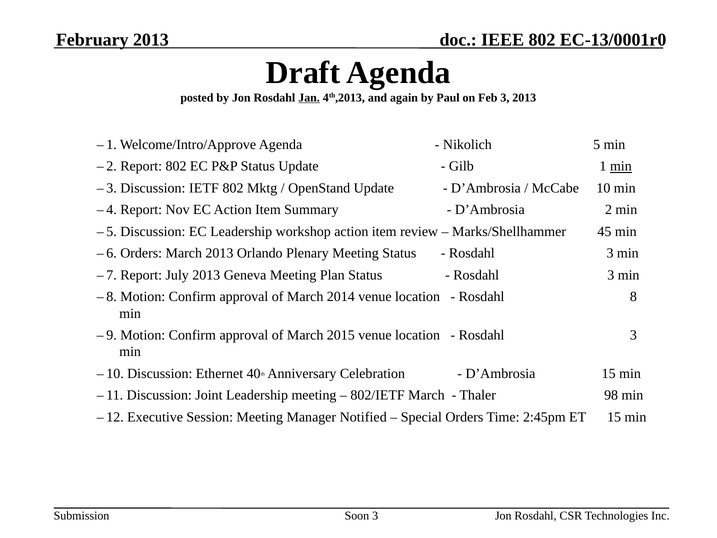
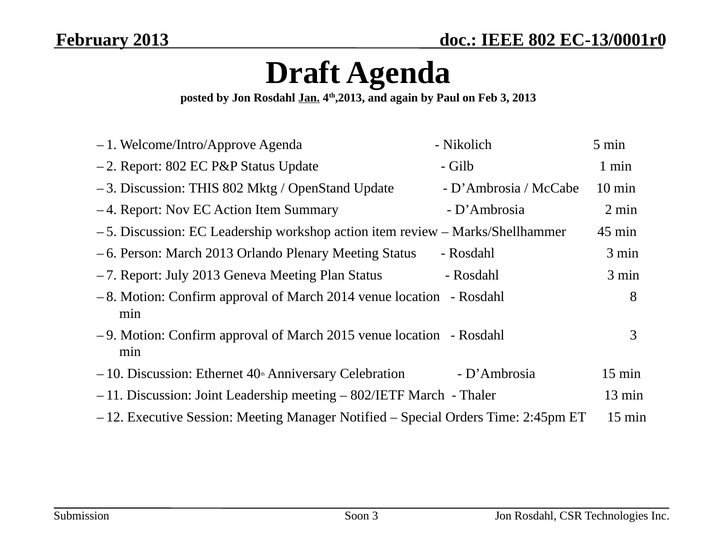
min underline: present -> none (621, 166)
IETF: IETF -> THIS (204, 188)
6 Orders: Orders -> Person (141, 253)
98: 98 -> 13 (611, 395)
